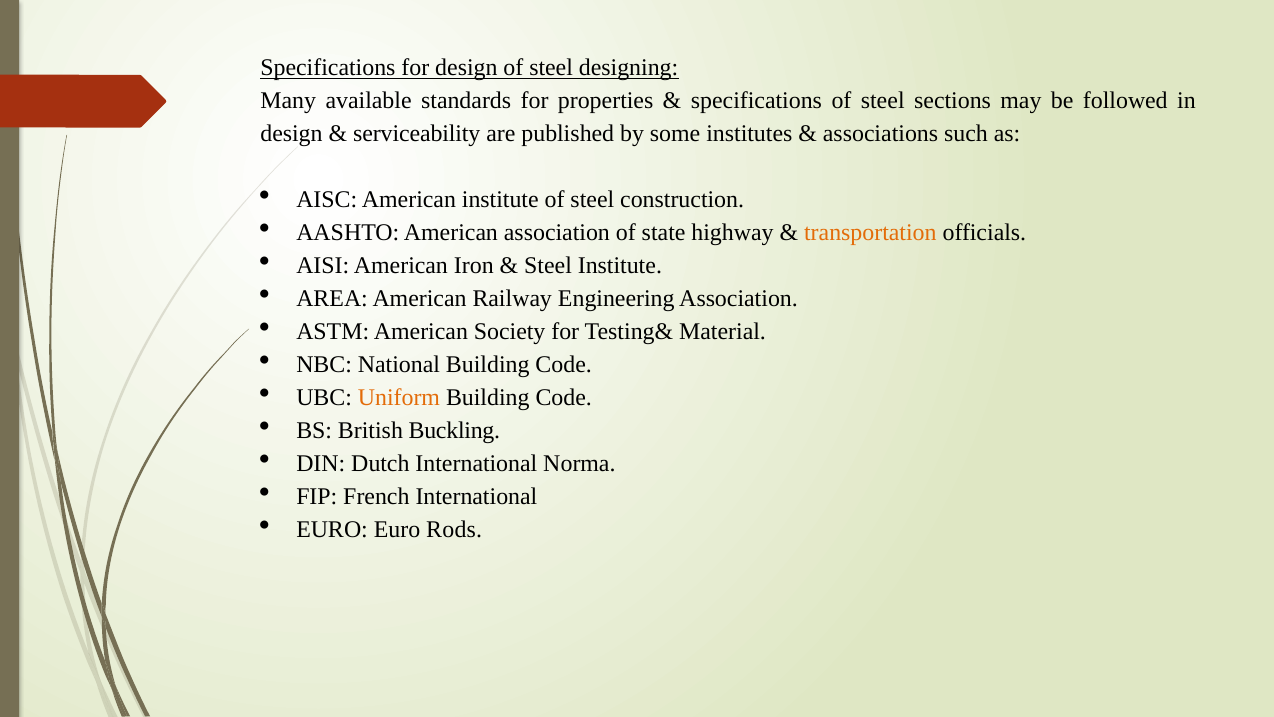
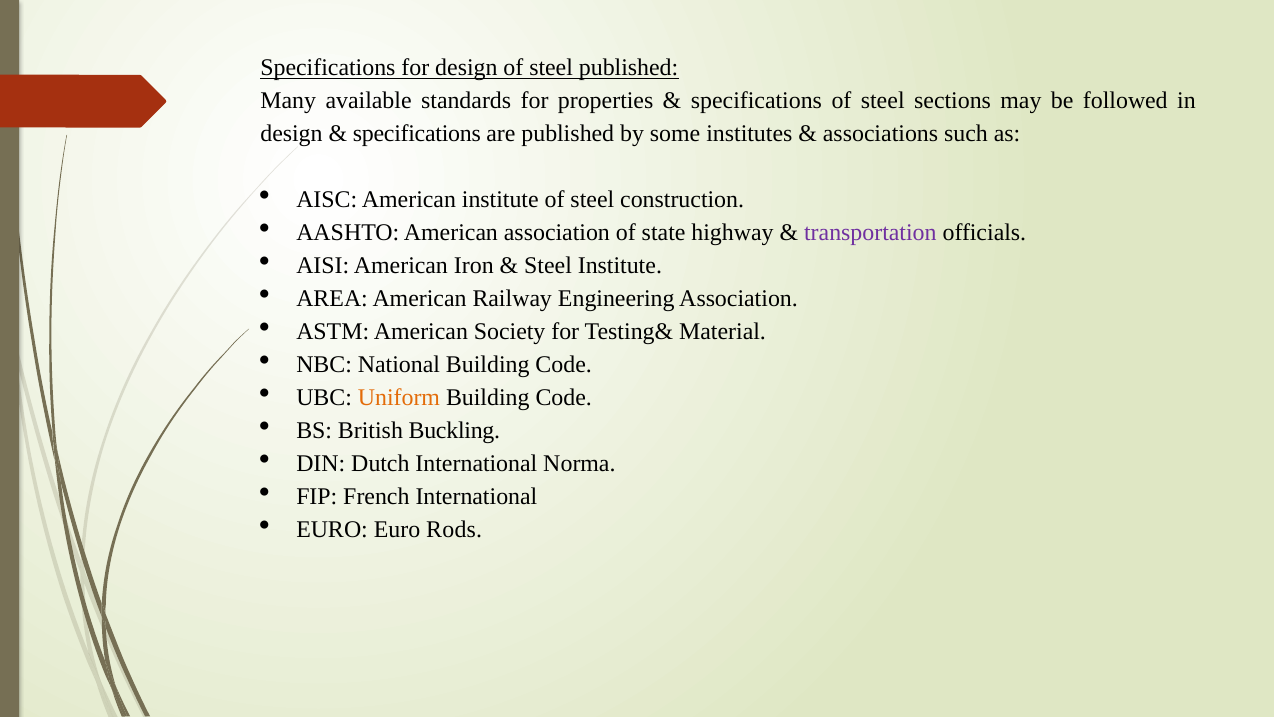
steel designing: designing -> published (629, 68)
serviceability: serviceability -> specifications (417, 134)
transportation colour: orange -> purple (870, 232)
